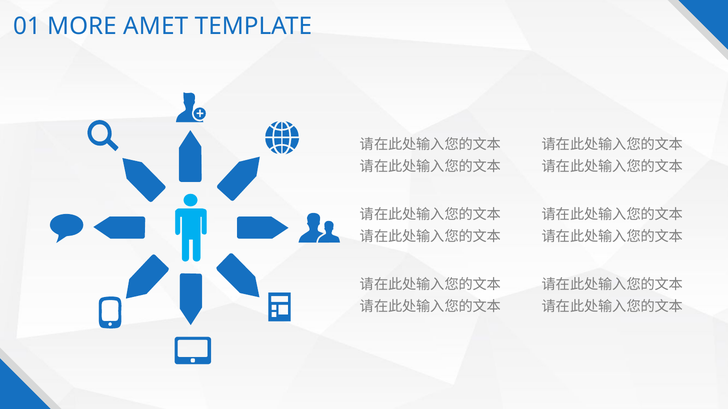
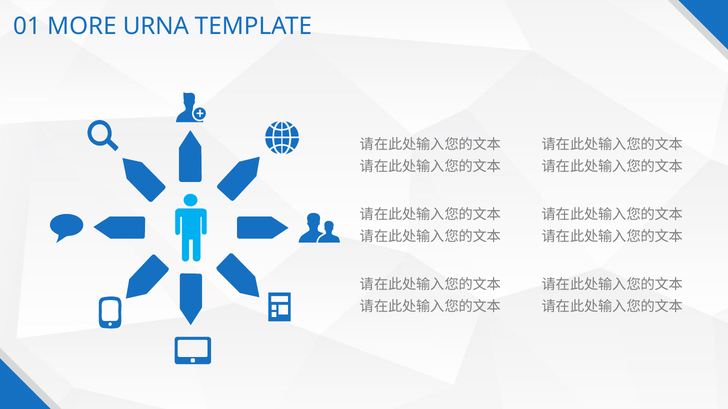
AMET: AMET -> URNA (156, 26)
